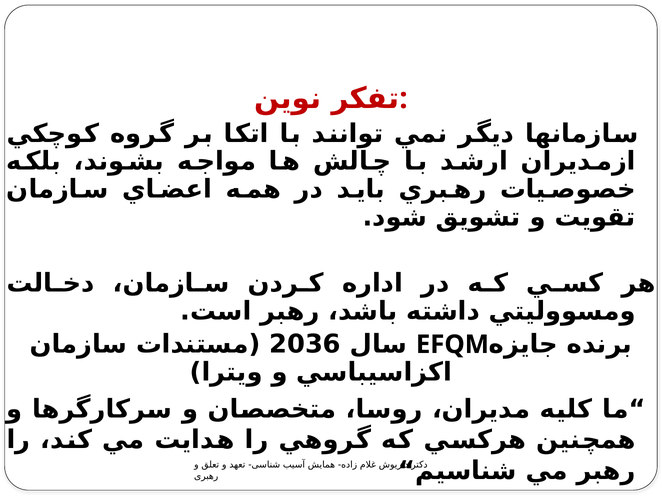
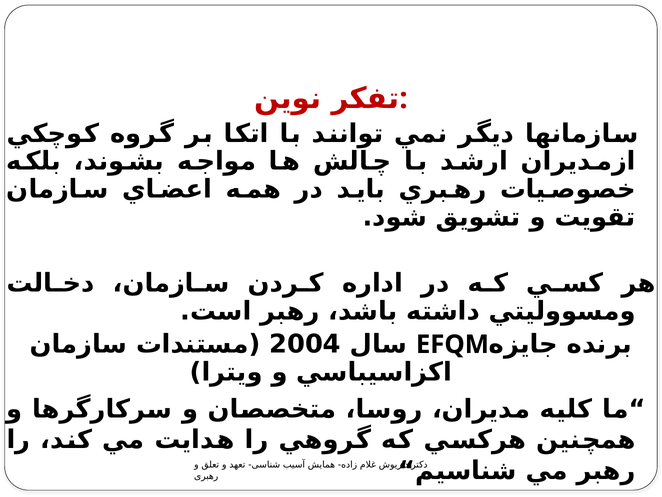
2036: 2036 -> 2004 (305, 344)
